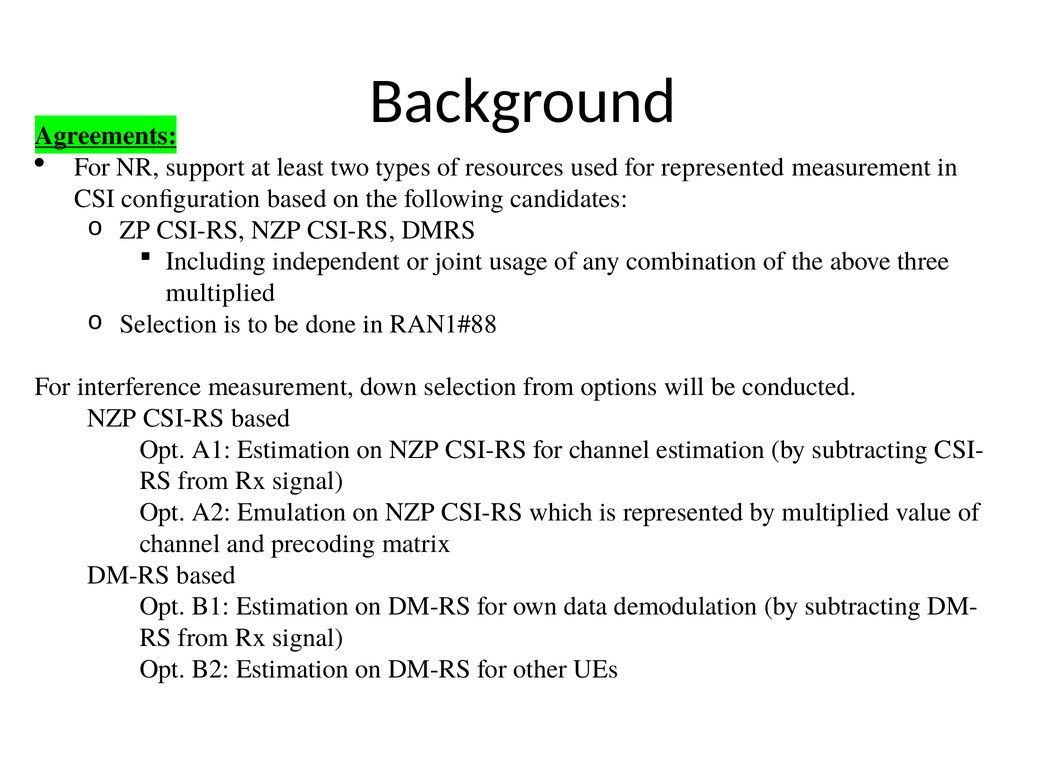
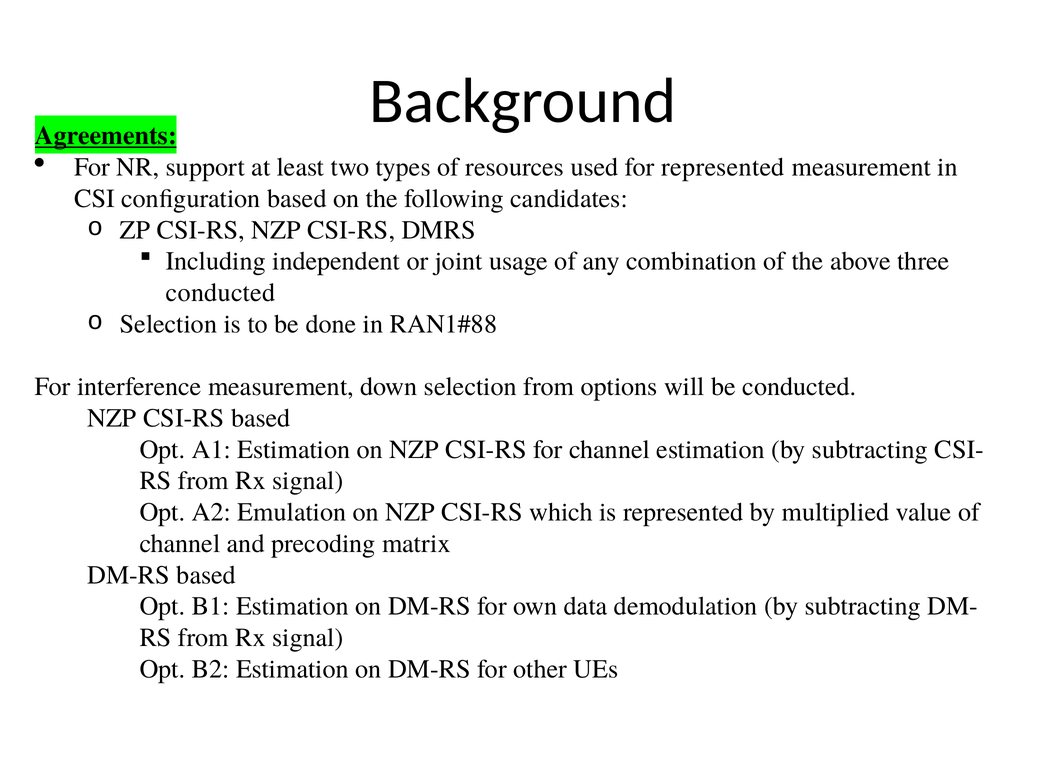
multiplied: multiplied -> conducted (221, 293)
